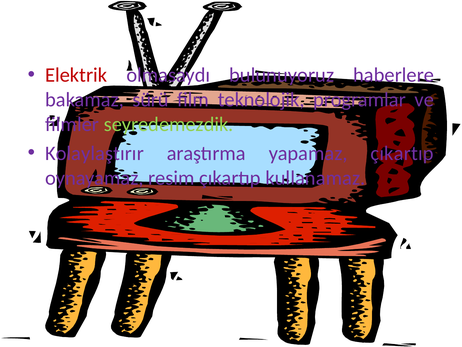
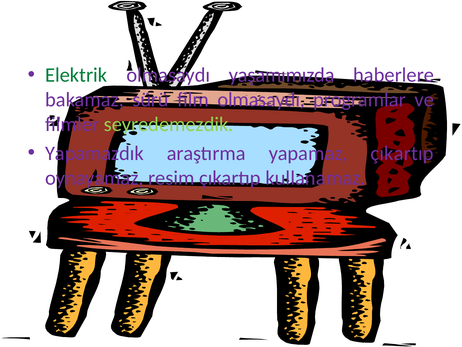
Elektrik colour: red -> green (76, 75)
bulunuyoruz: bulunuyoruz -> yaşamımızda (282, 75)
film teknolojik: teknolojik -> olmasaydı (261, 100)
Kolaylaştırır: Kolaylaştırır -> Yapamazdık (94, 153)
